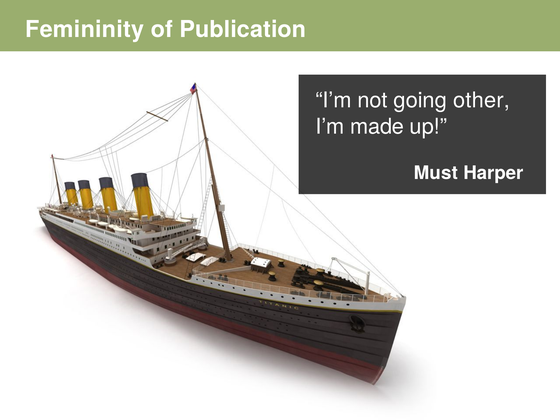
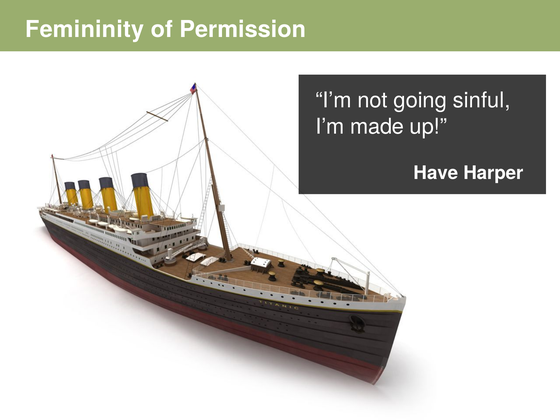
Publication: Publication -> Permission (243, 30)
other: other -> sinful (482, 100)
Must: Must -> Have (436, 173)
